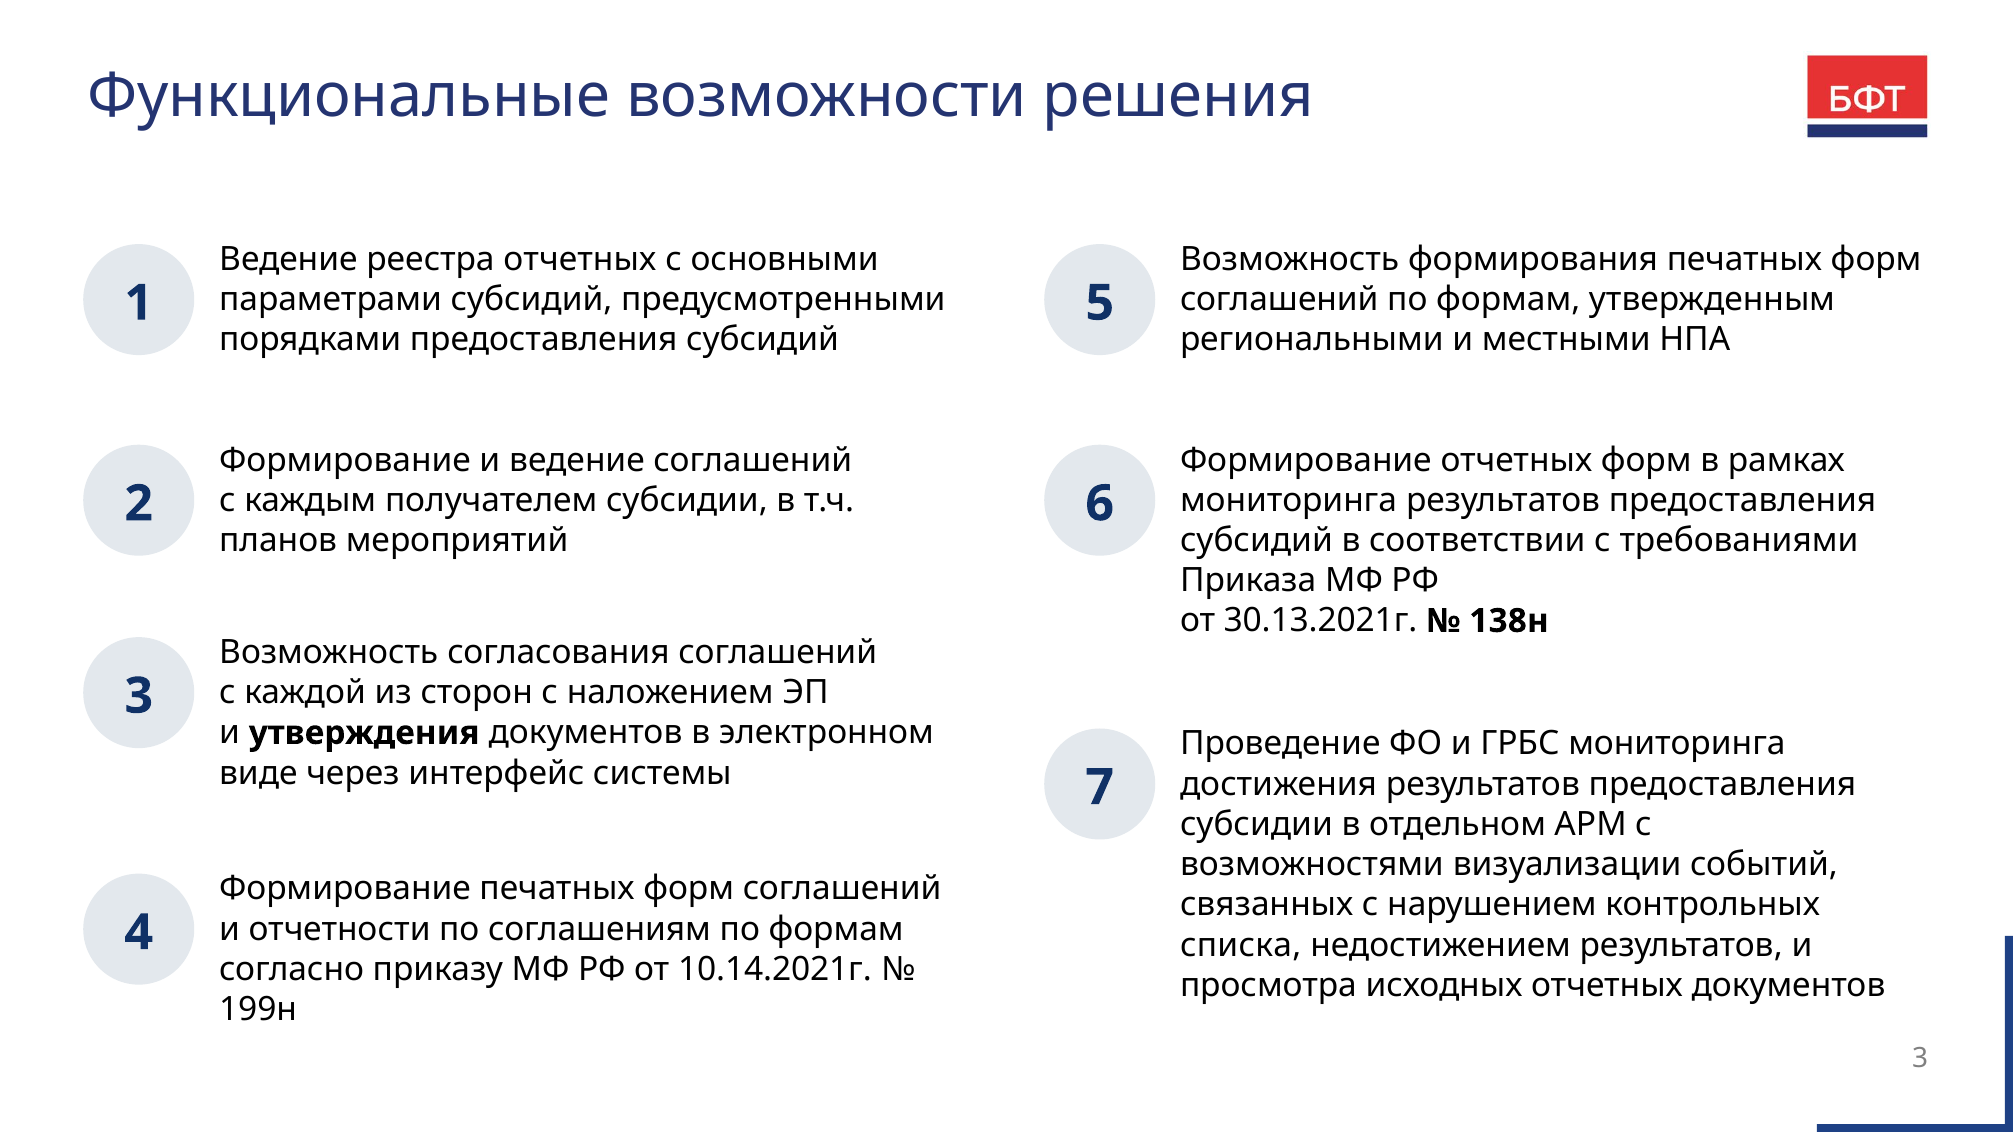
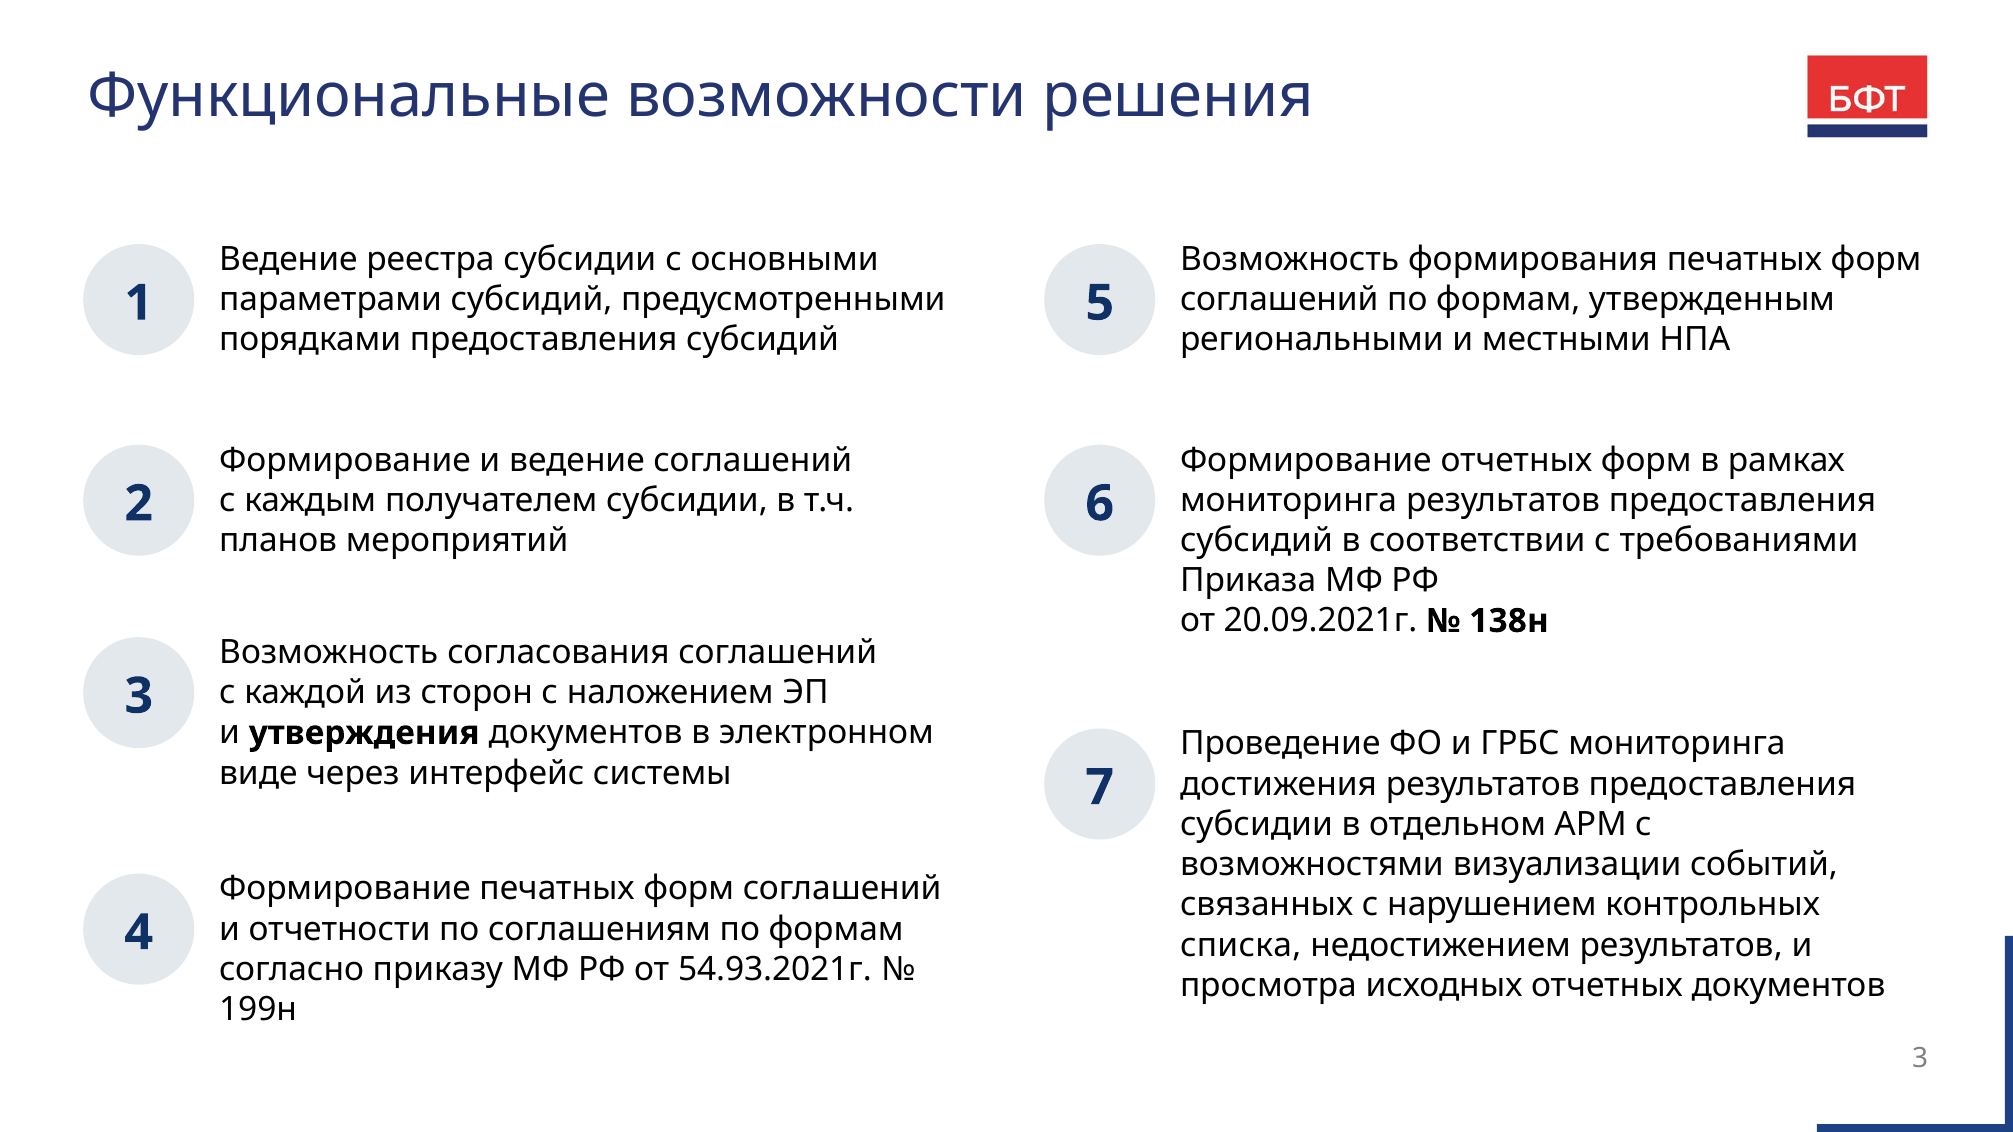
реестра отчетных: отчетных -> субсидии (580, 259)
30.13.2021г: 30.13.2021г -> 20.09.2021г (1320, 621)
10.14.2021г: 10.14.2021г -> 54.93.2021г (775, 970)
